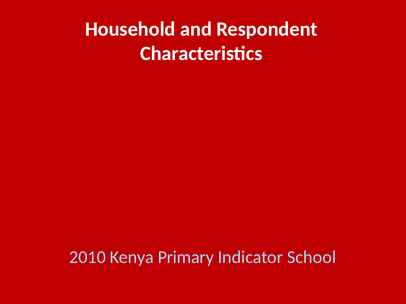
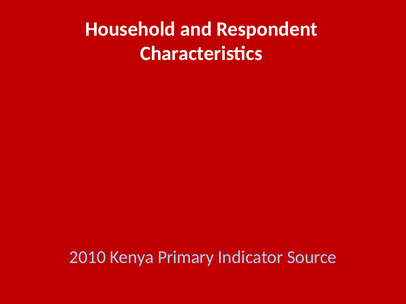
School: School -> Source (312, 258)
